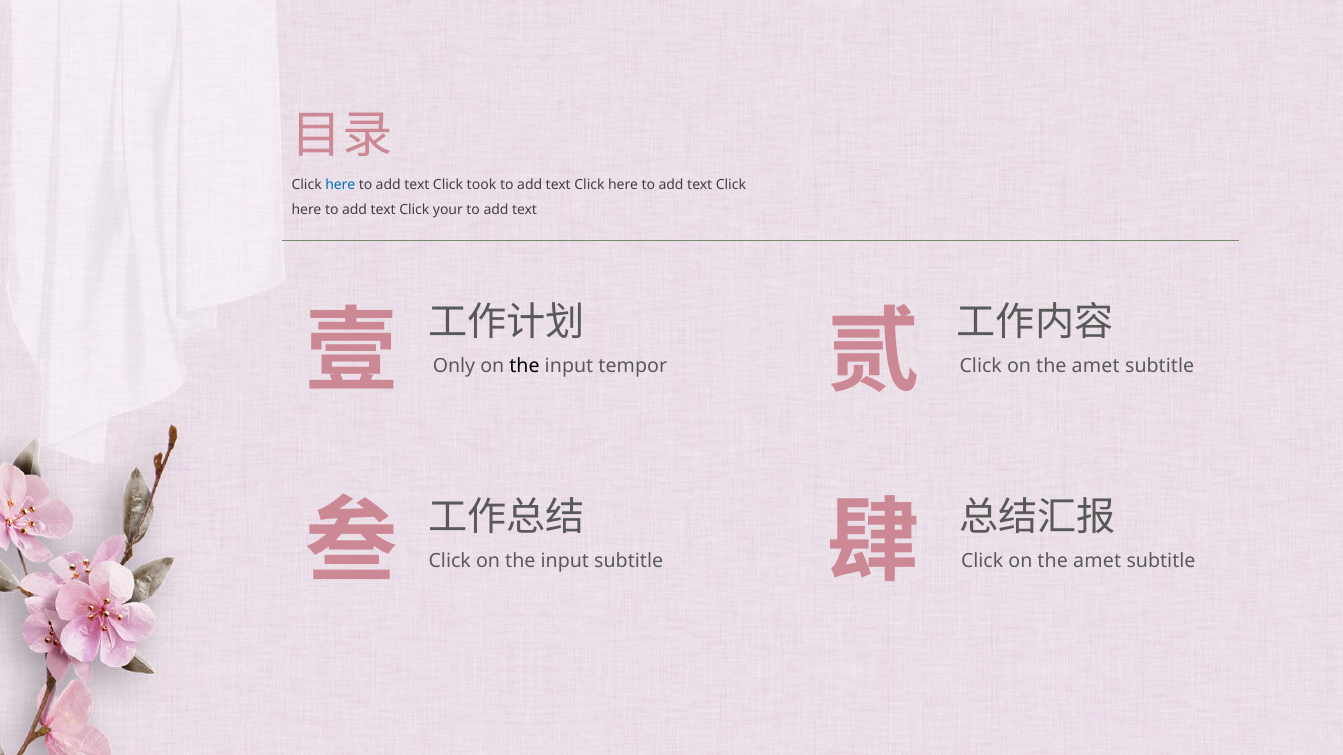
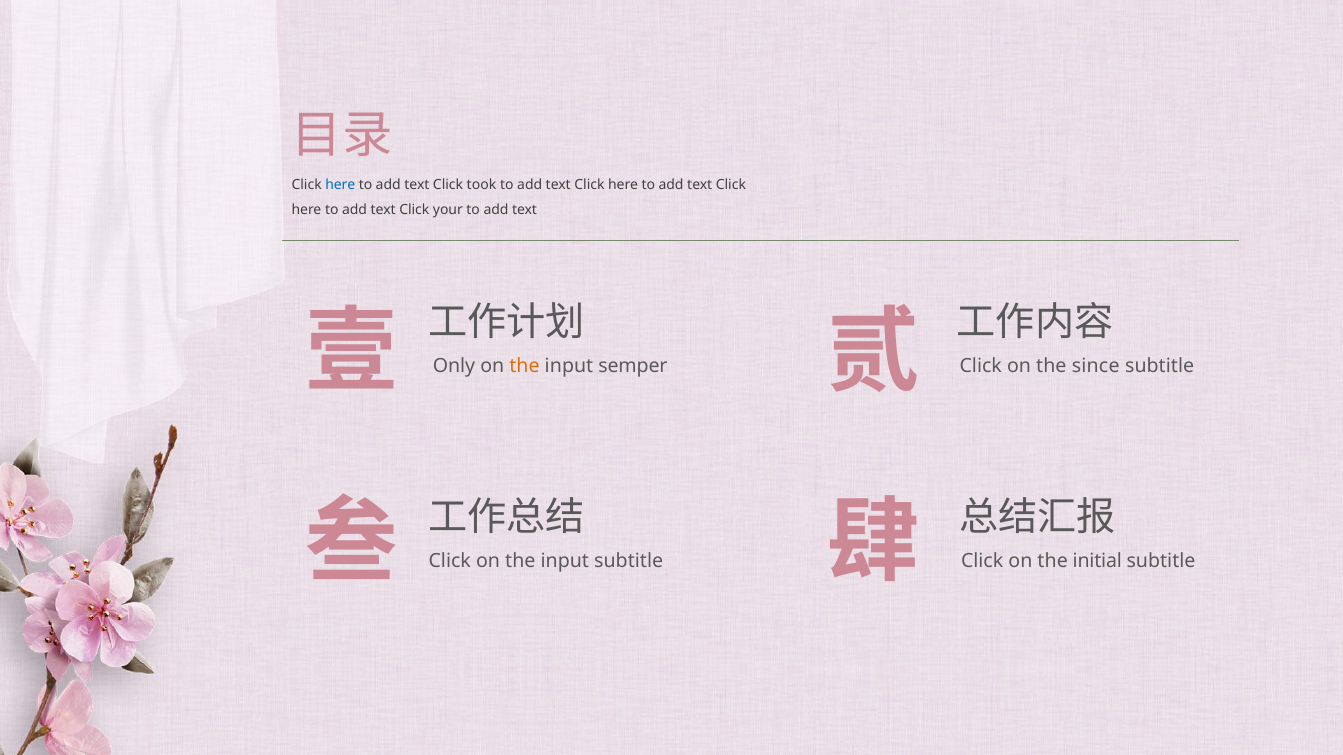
the colour: black -> orange (524, 366)
tempor: tempor -> semper (633, 366)
amet: amet -> since (1096, 366)
amet: amet -> initial (1097, 561)
